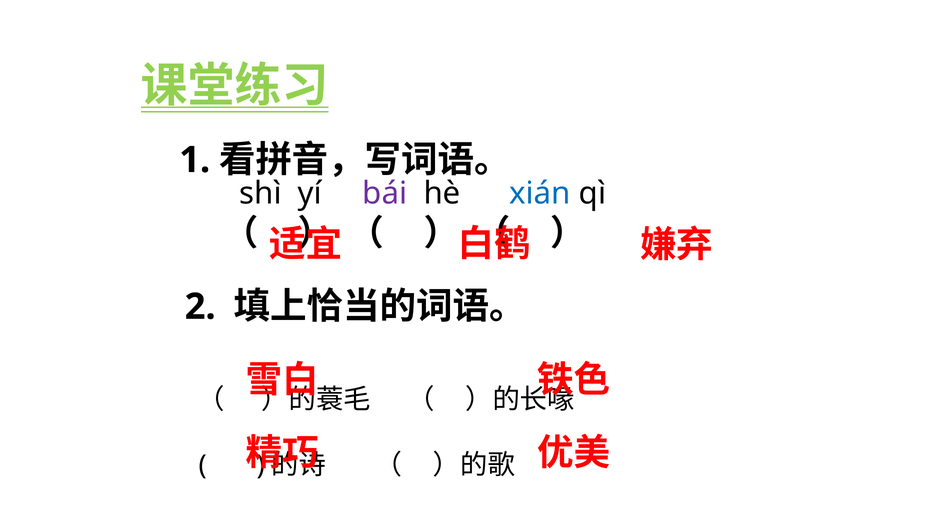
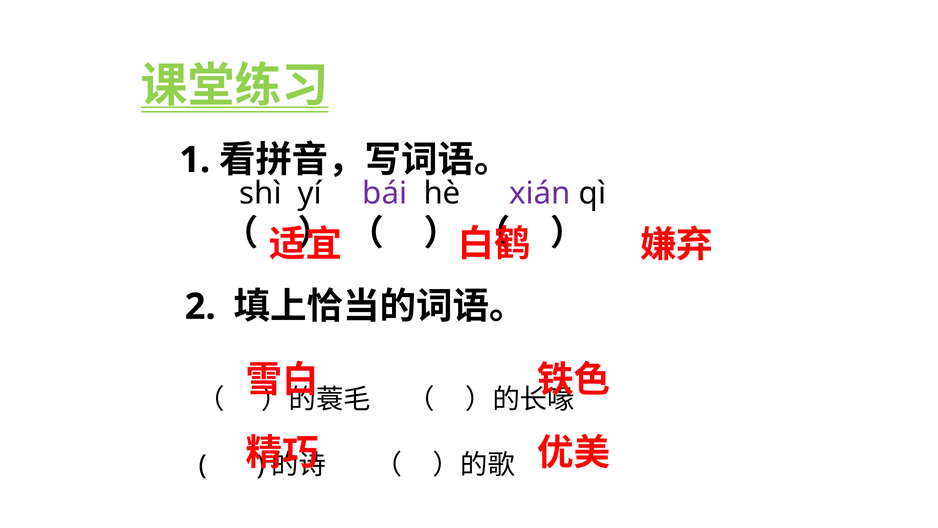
xián colour: blue -> purple (540, 193)
